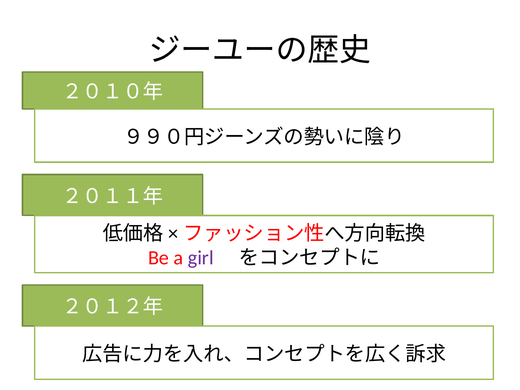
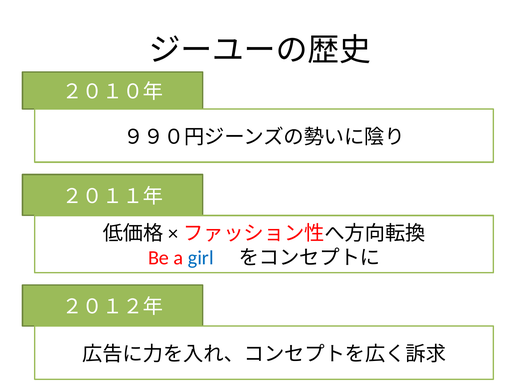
girl colour: purple -> blue (201, 258)
